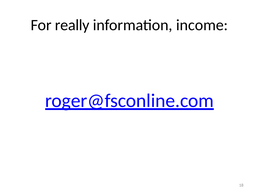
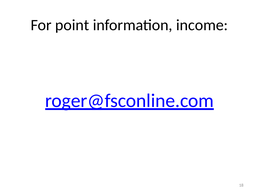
really: really -> point (72, 25)
